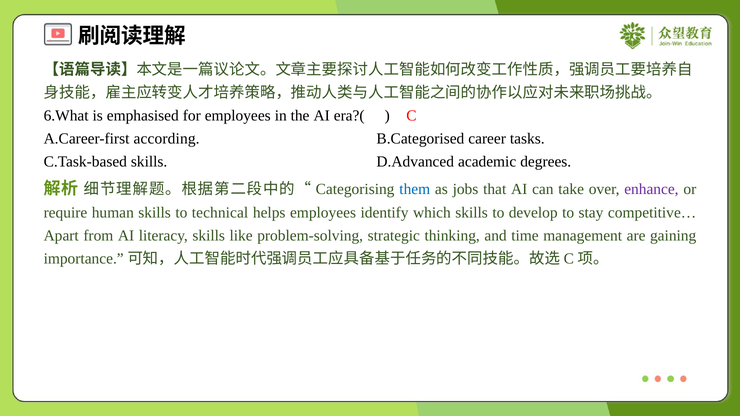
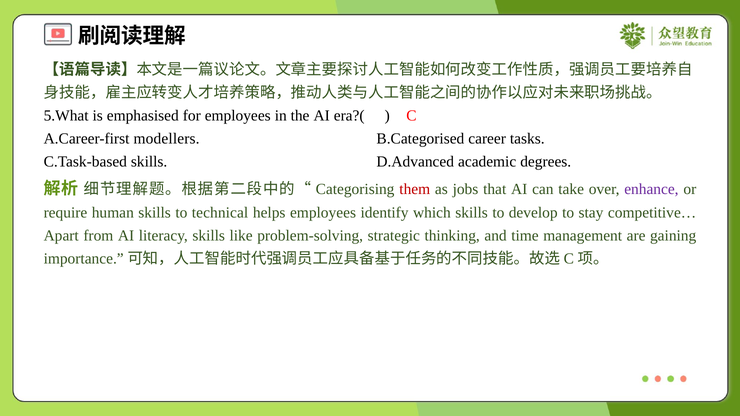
6.What: 6.What -> 5.What (66, 116)
according: according -> modellers (167, 139)
them colour: blue -> red (415, 189)
